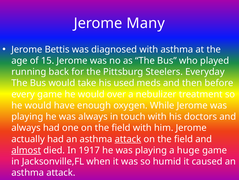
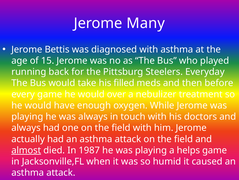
used: used -> filled (124, 83)
attack underline: present -> none (128, 139)
1917: 1917 -> 1987 (89, 150)
huge: huge -> helps (188, 150)
